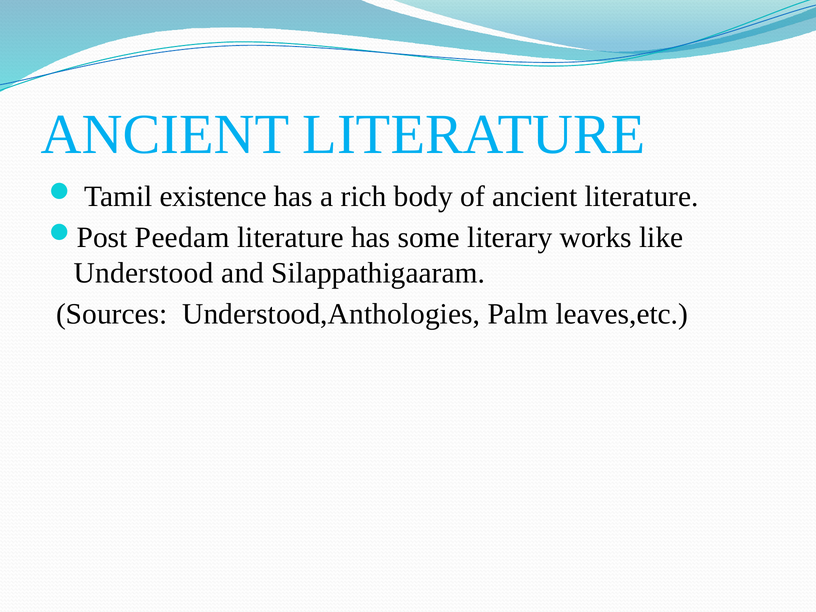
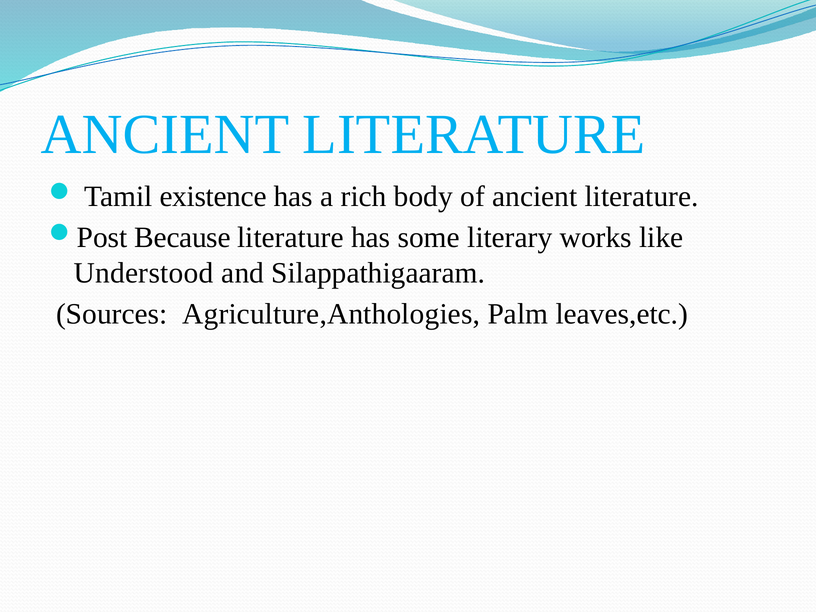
Peedam: Peedam -> Because (183, 238)
Understood,Anthologies: Understood,Anthologies -> Agriculture,Anthologies (331, 314)
